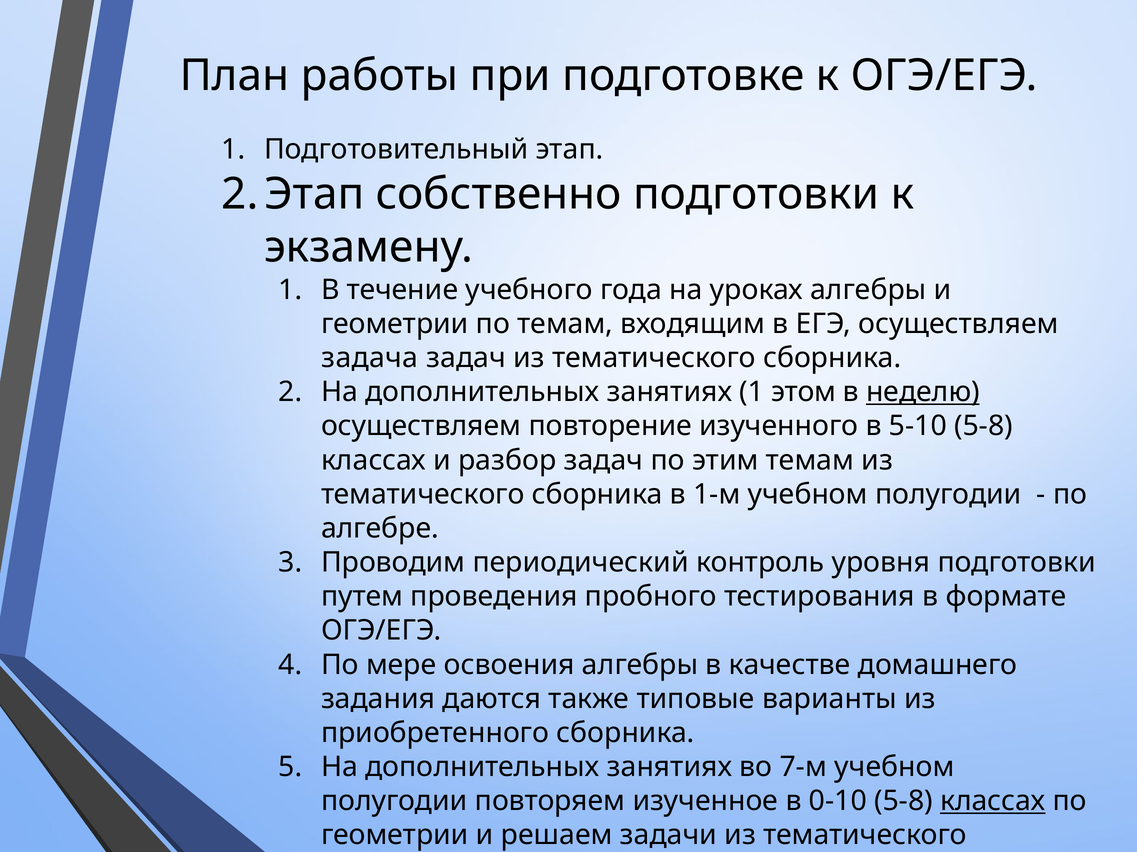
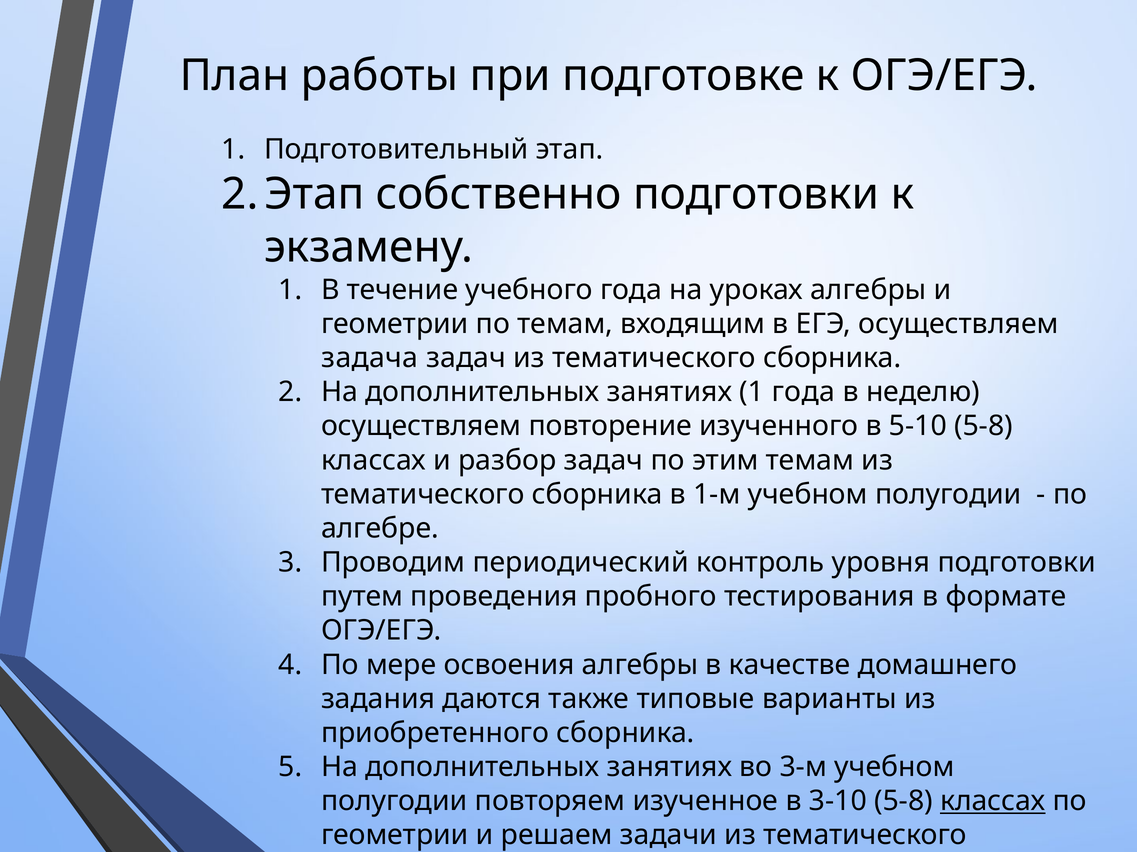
1 этом: этом -> года (803, 392)
неделю underline: present -> none (923, 392)
7-м: 7-м -> 3-м (803, 768)
0-10: 0-10 -> 3-10 (838, 802)
